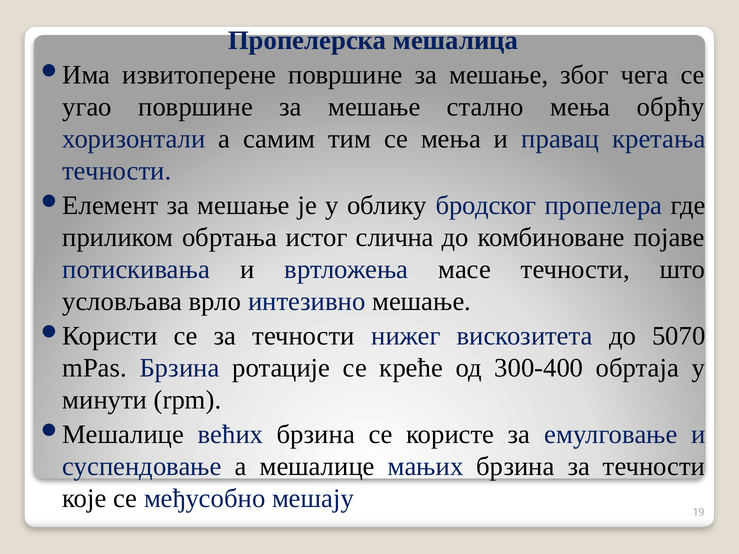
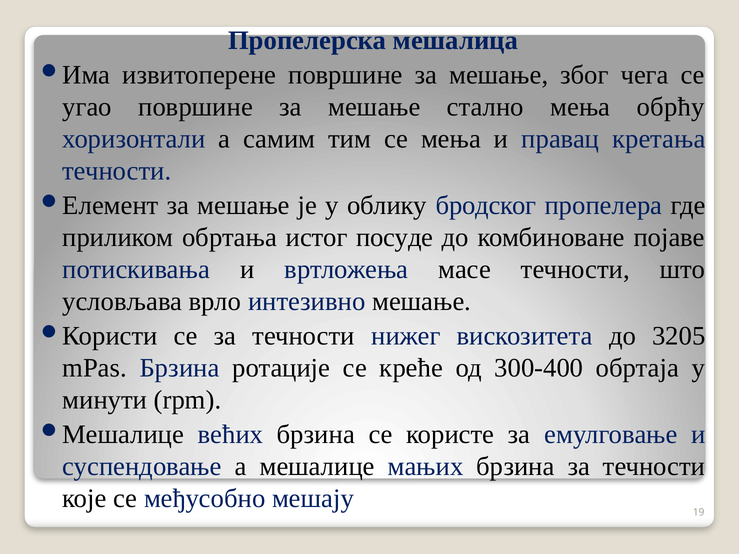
слична: слична -> посуде (395, 238)
5070: 5070 -> 3205 (679, 336)
